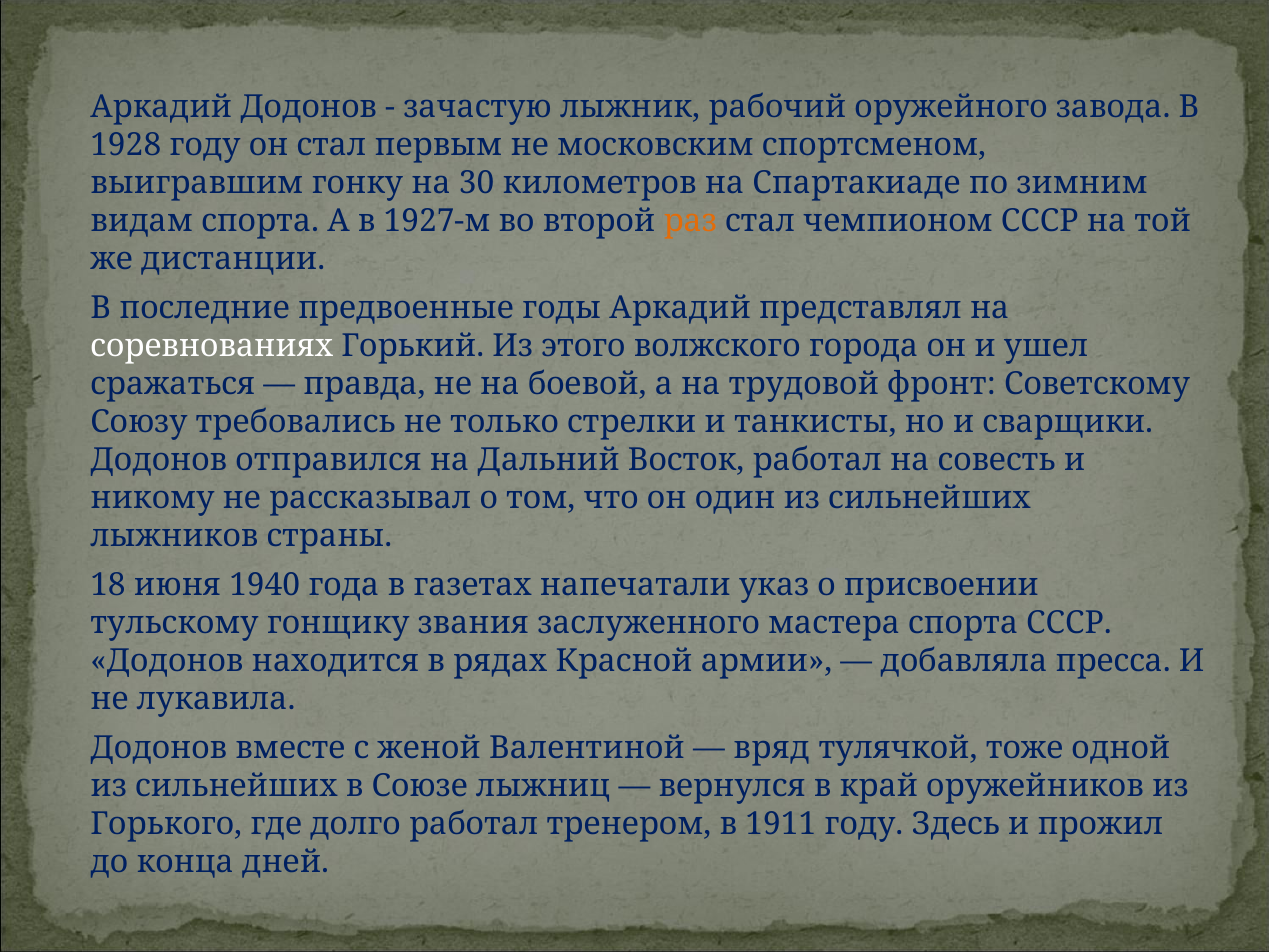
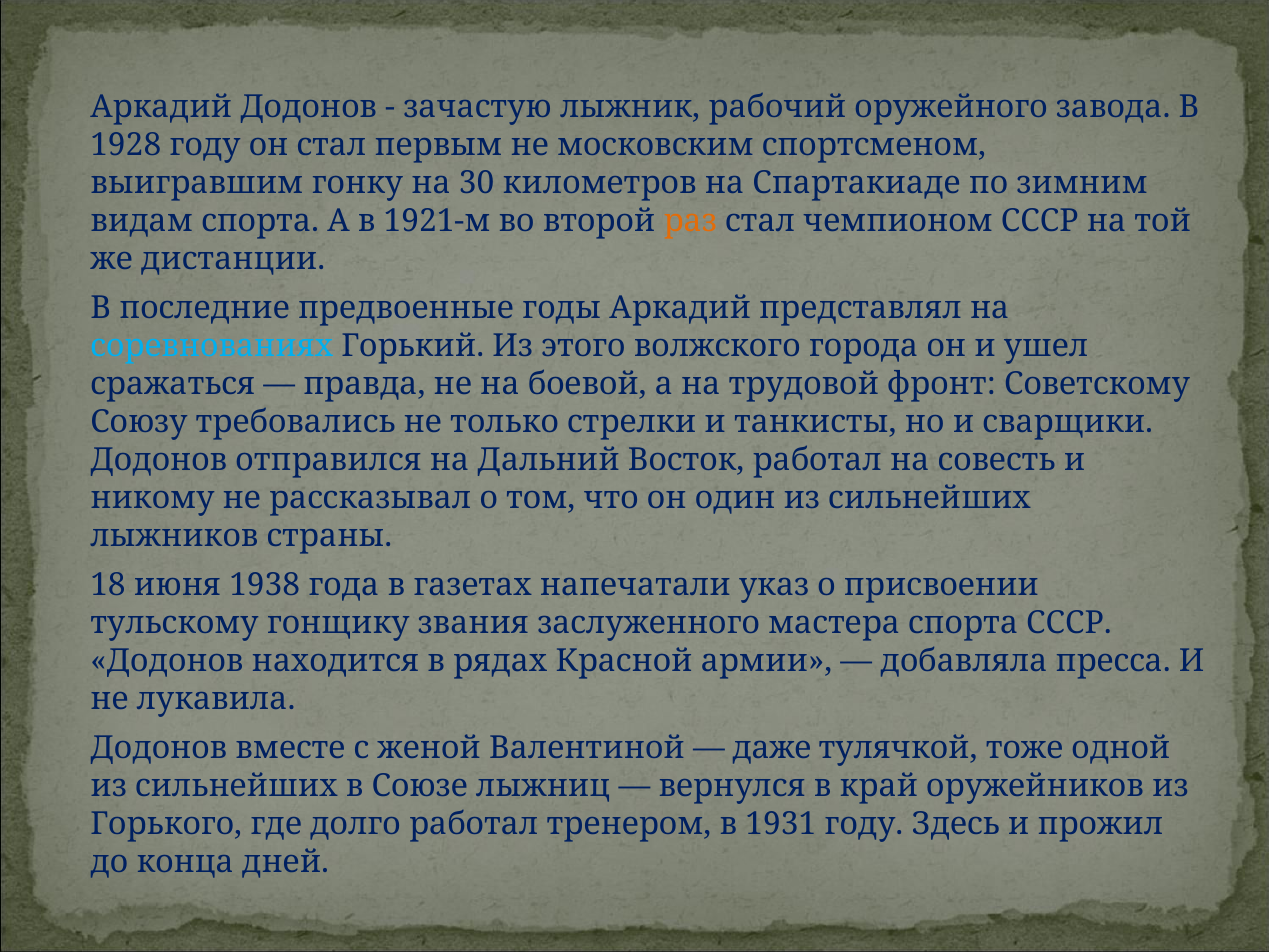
1927-м: 1927-м -> 1921-м (437, 221)
соревнованиях colour: white -> light blue (212, 346)
1940: 1940 -> 1938 (265, 585)
вряд: вряд -> даже (772, 748)
1911: 1911 -> 1931 (781, 824)
